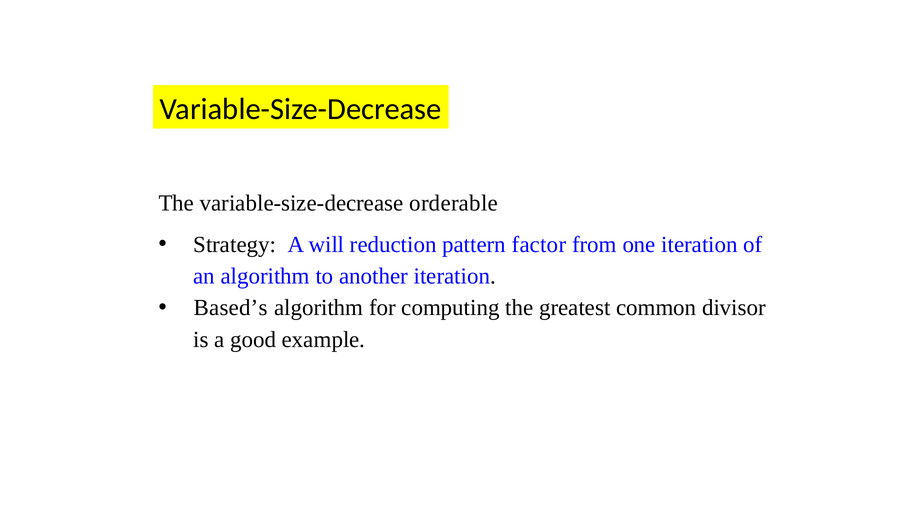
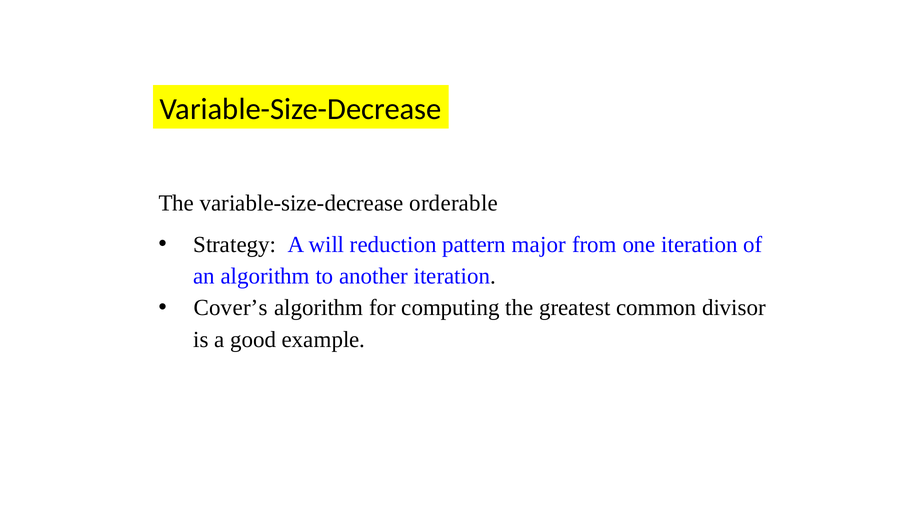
factor: factor -> major (539, 244)
Based’s: Based’s -> Cover’s (231, 308)
